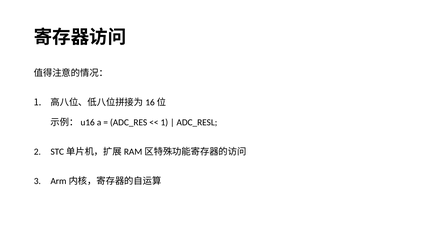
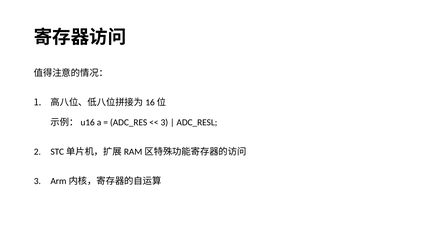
1: 1 -> 3 (164, 122)
